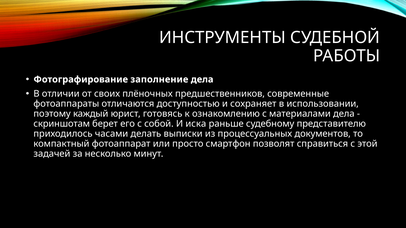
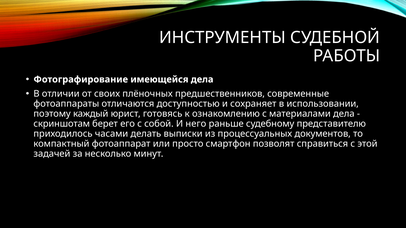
заполнение: заполнение -> имеющейся (159, 80)
иска: иска -> него (196, 124)
